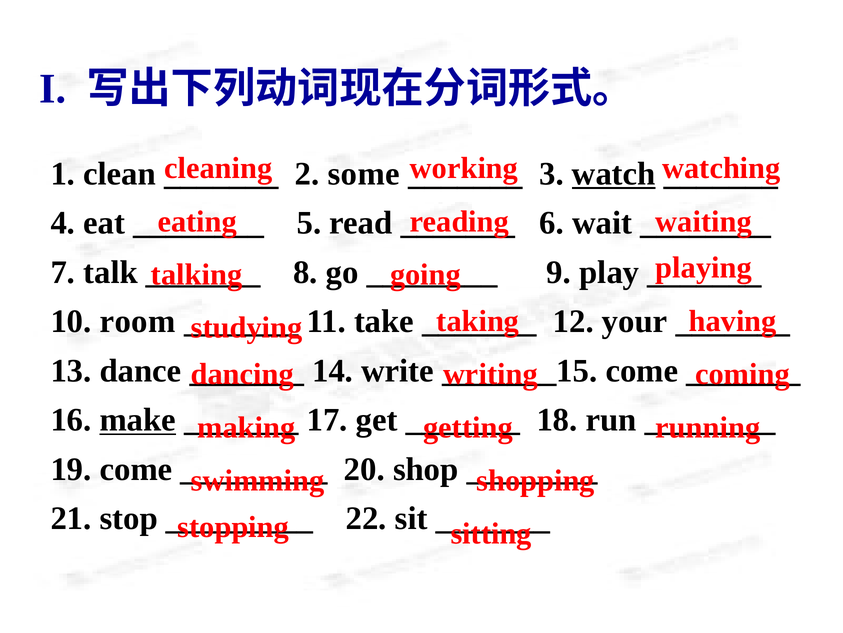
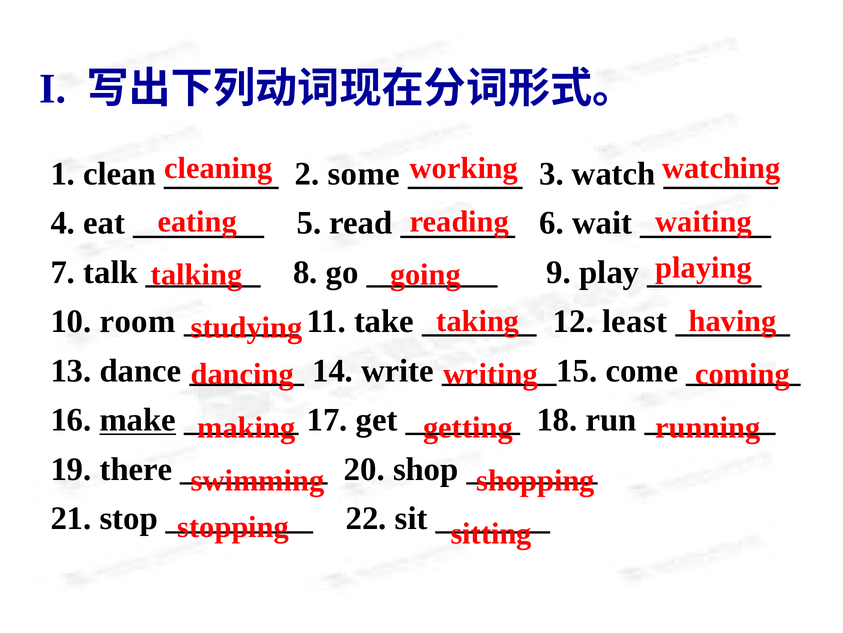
watch underline: present -> none (614, 174)
your: your -> least (635, 321)
19 come: come -> there (136, 469)
